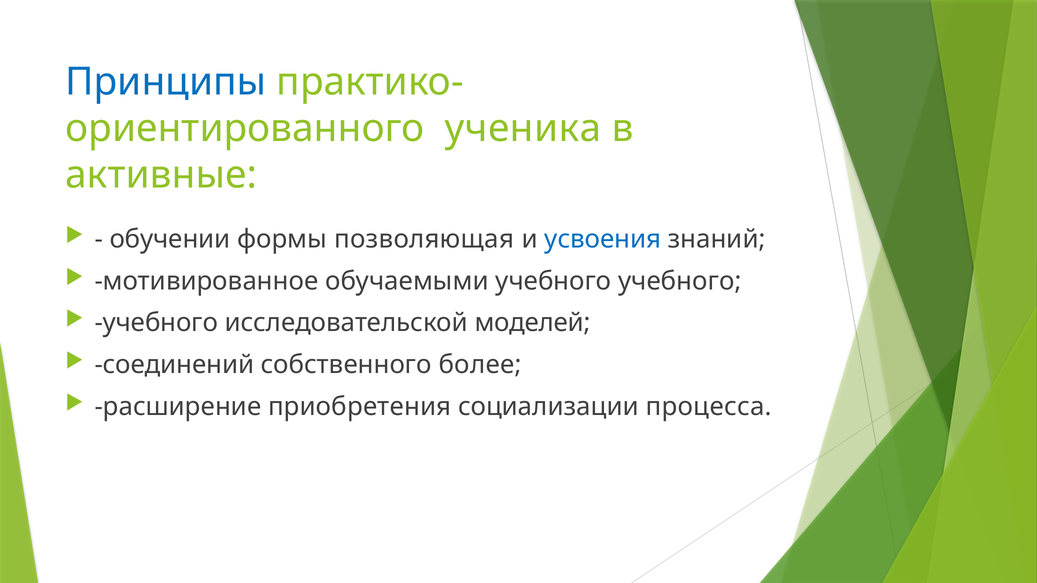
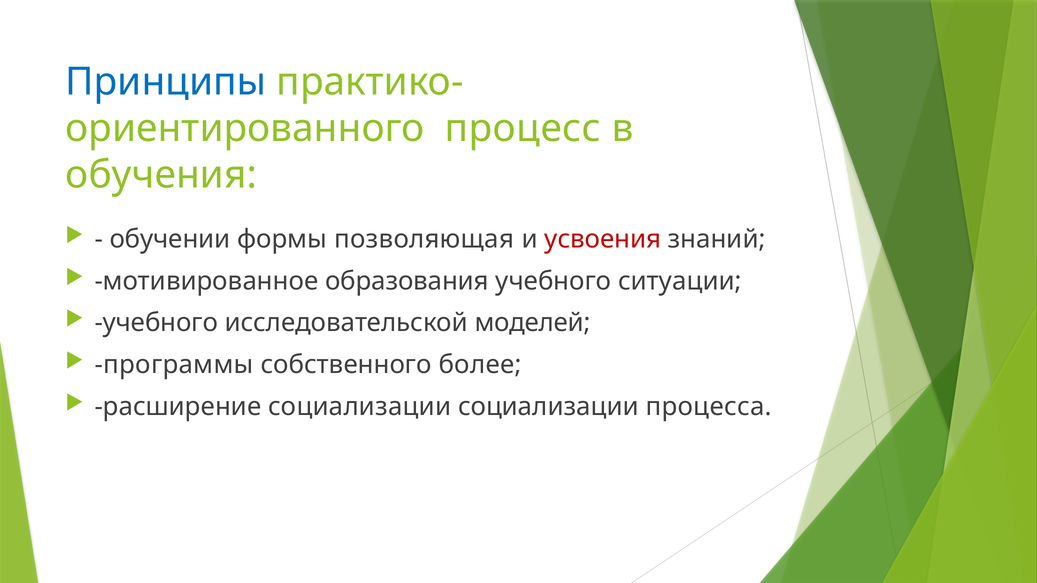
ученика: ученика -> процесс (523, 128)
активные: активные -> обучения (161, 175)
усвоения colour: blue -> red (603, 239)
обучаемыми: обучаемыми -> образования (407, 281)
учебного учебного: учебного -> ситуации (680, 281)
соединений: соединений -> программы (174, 365)
расширение приобретения: приобретения -> социализации (360, 407)
